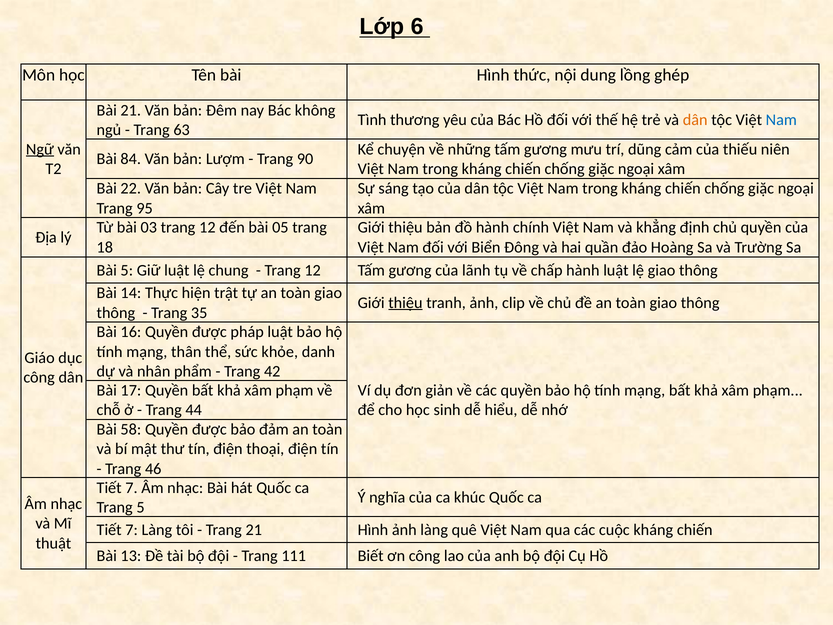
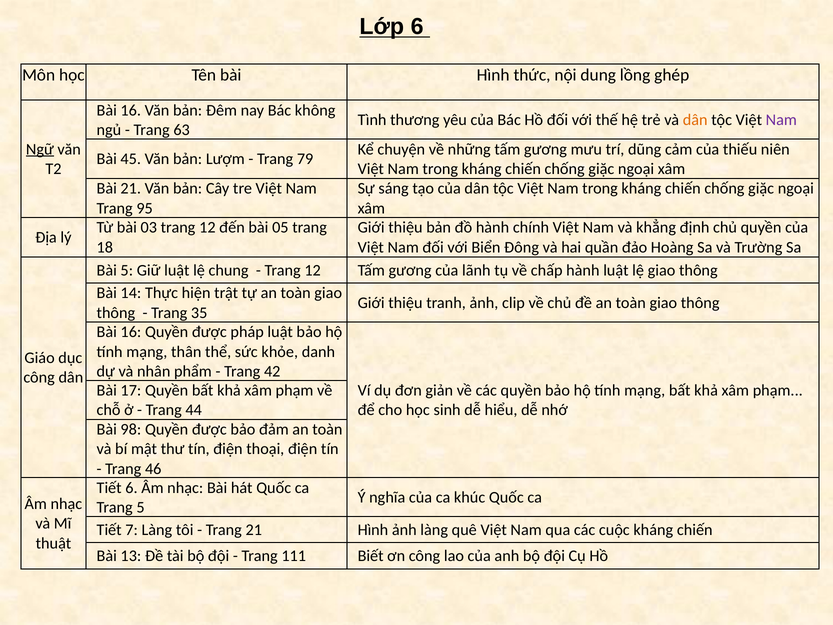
21: 21 -> 16 (131, 110)
Nam colour: blue -> purple (781, 120)
84: 84 -> 45 (131, 159)
90: 90 -> 79 (305, 159)
Bài 22: 22 -> 21 (131, 189)
thiệu underline: present -> none (405, 303)
58: 58 -> 98 (131, 429)
7: 7 -> 6 (131, 488)
